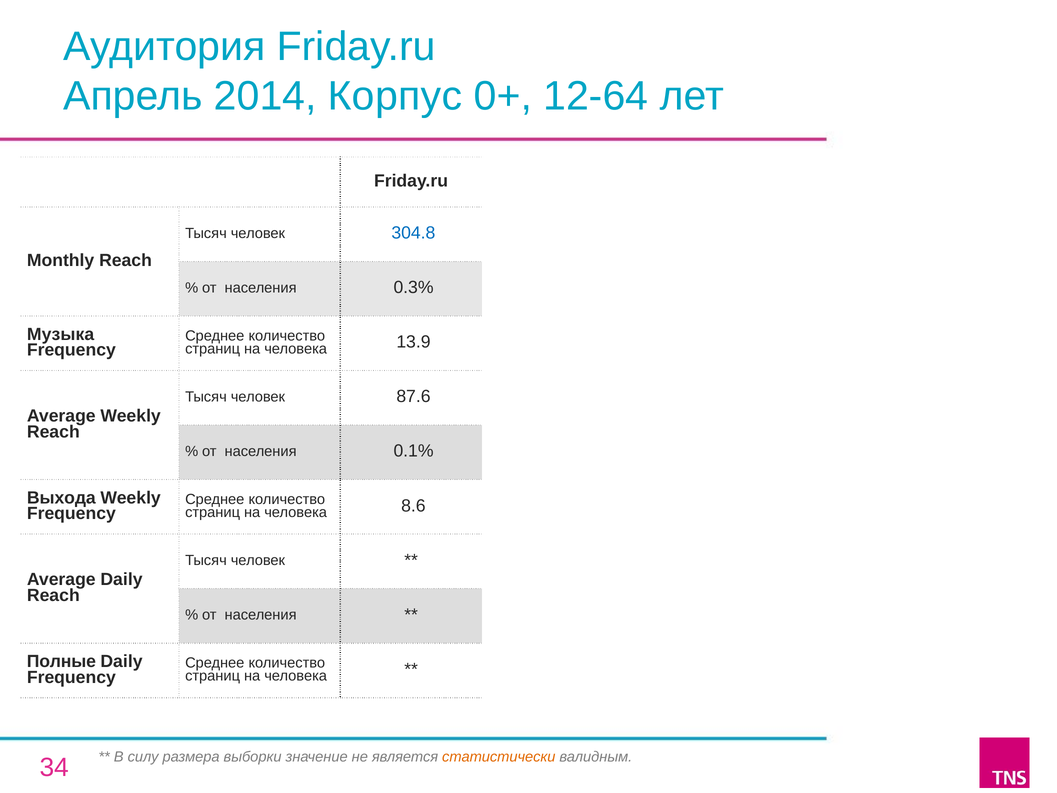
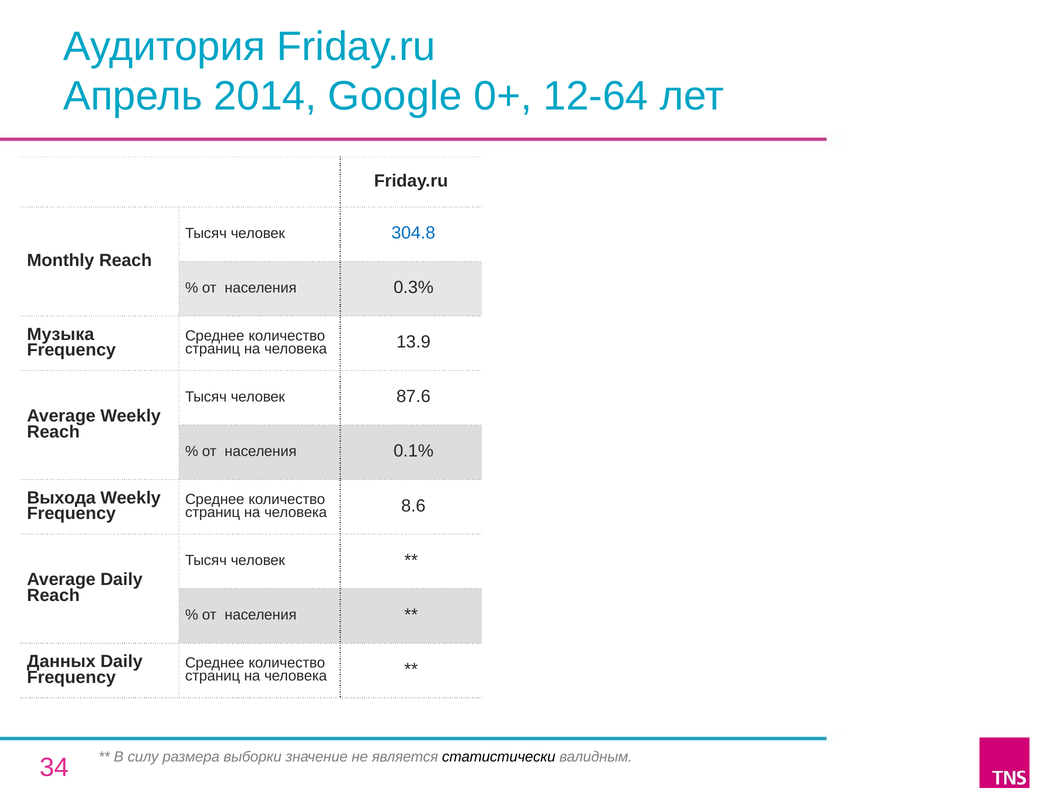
Корпус: Корпус -> Google (395, 96)
Полные: Полные -> Данных (61, 661)
статистически colour: orange -> black (499, 756)
